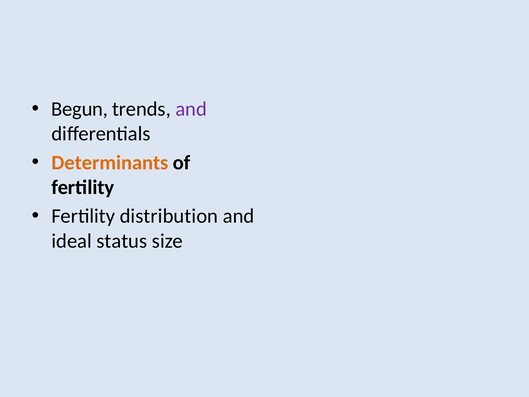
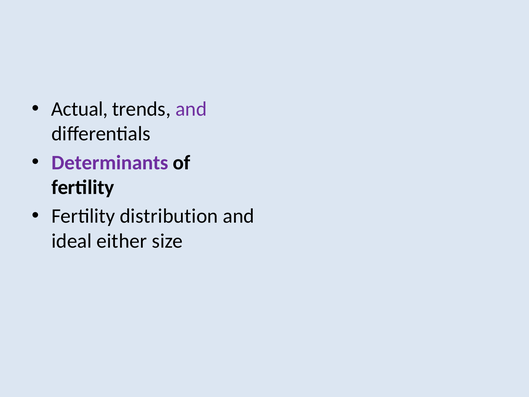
Begun: Begun -> Actual (80, 109)
Determinants colour: orange -> purple (110, 163)
status: status -> either (122, 241)
